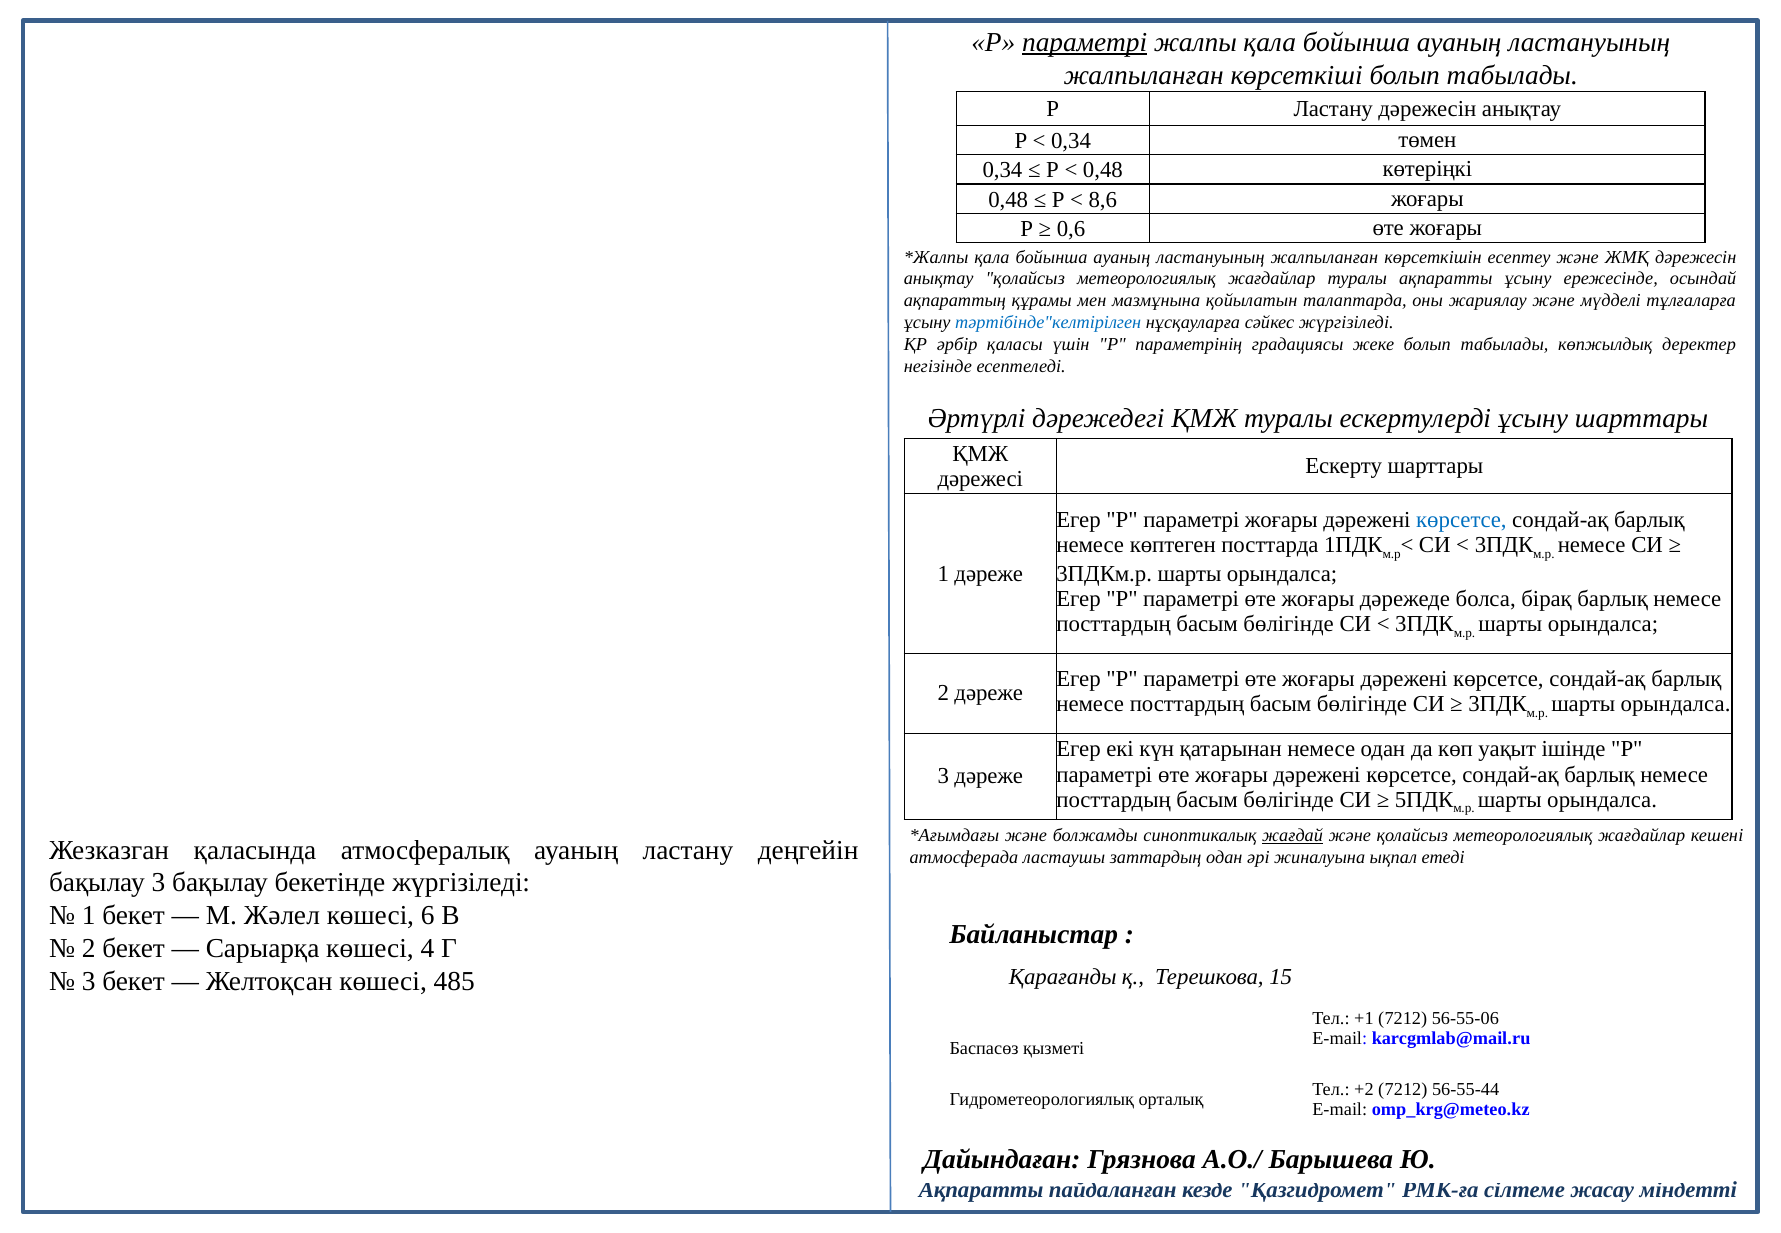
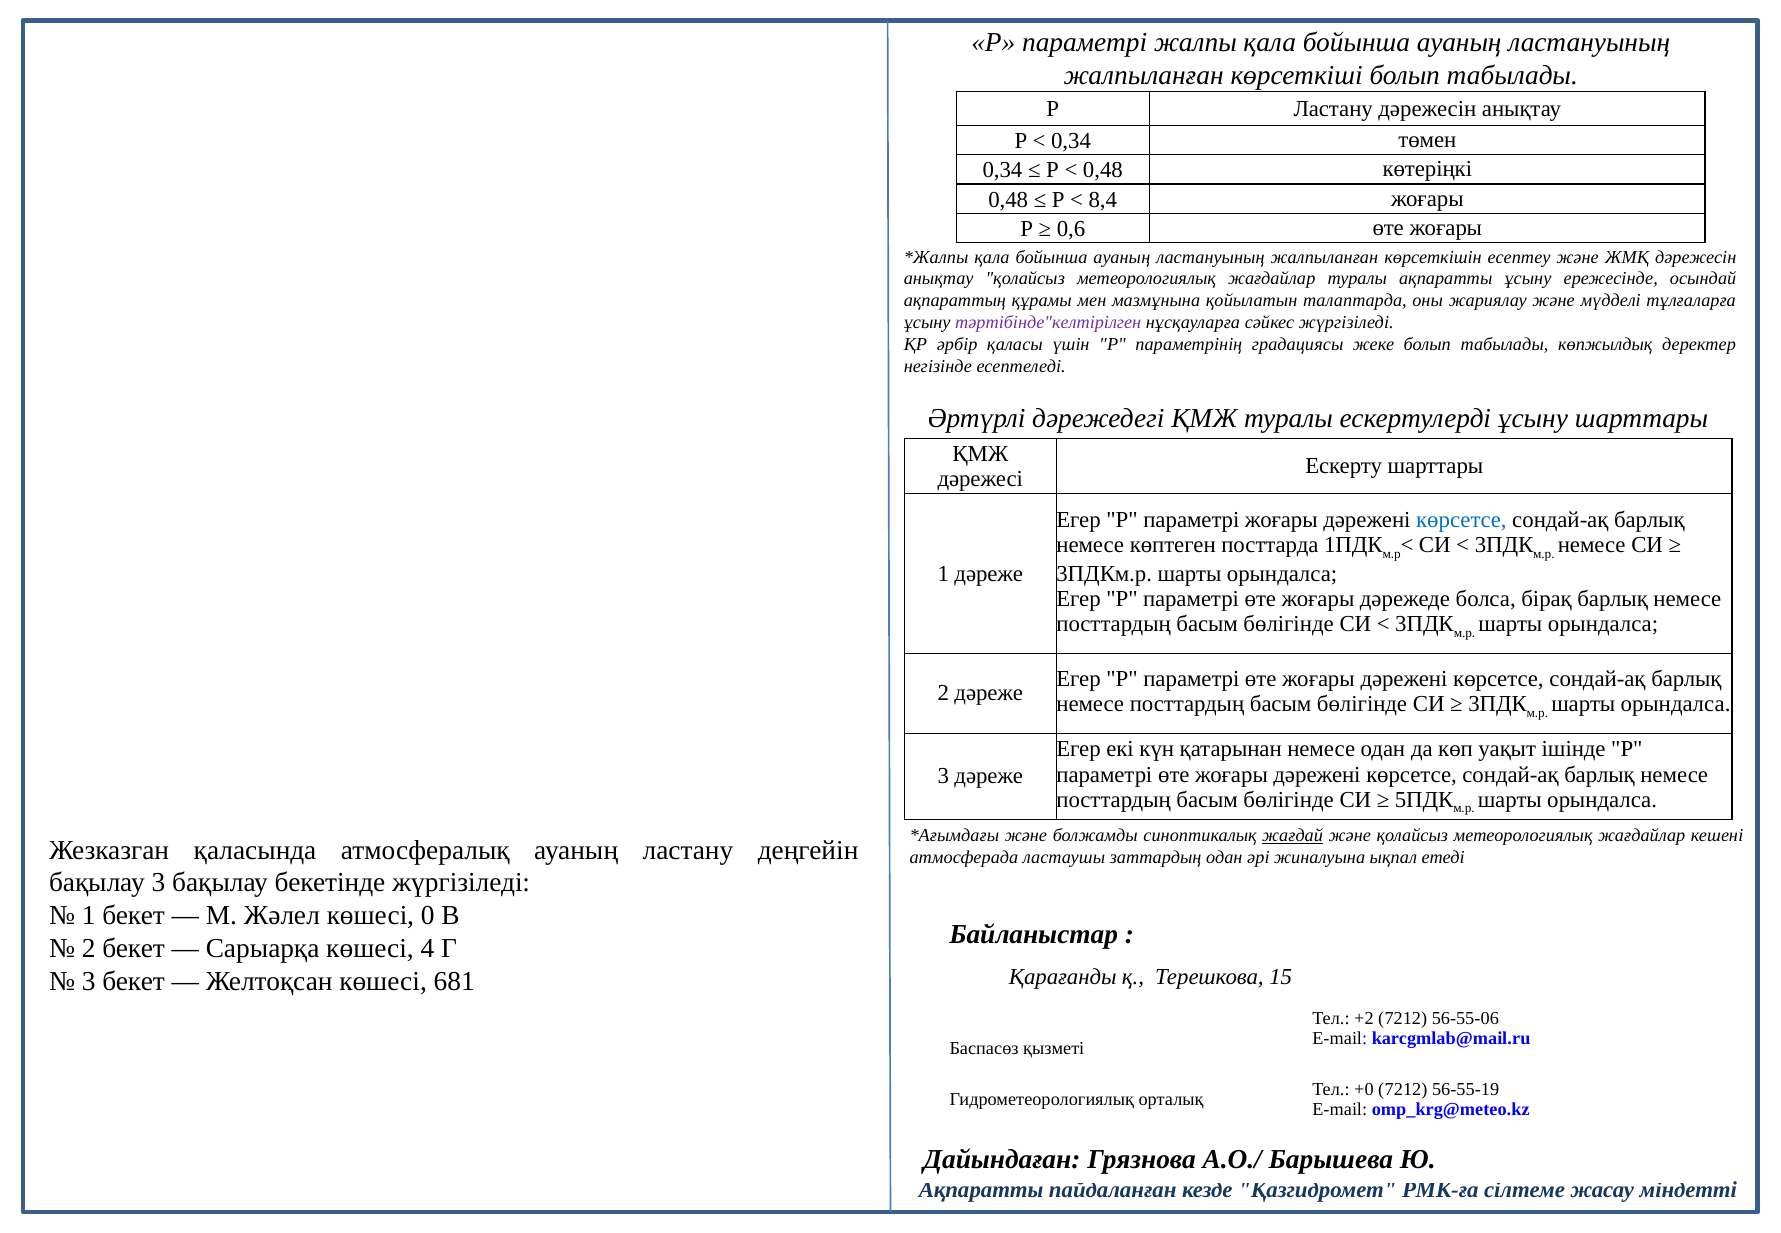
параметрі underline: present -> none (1085, 42)
8,6: 8,6 -> 8,4 (1103, 200)
тәртібінде"келтірілген colour: blue -> purple (1048, 323)
6: 6 -> 0 (428, 916)
485: 485 -> 681 (454, 981)
+1: +1 -> +2 (1364, 1018)
+2: +2 -> +0 (1364, 1089)
56-55-44: 56-55-44 -> 56-55-19 (1466, 1089)
